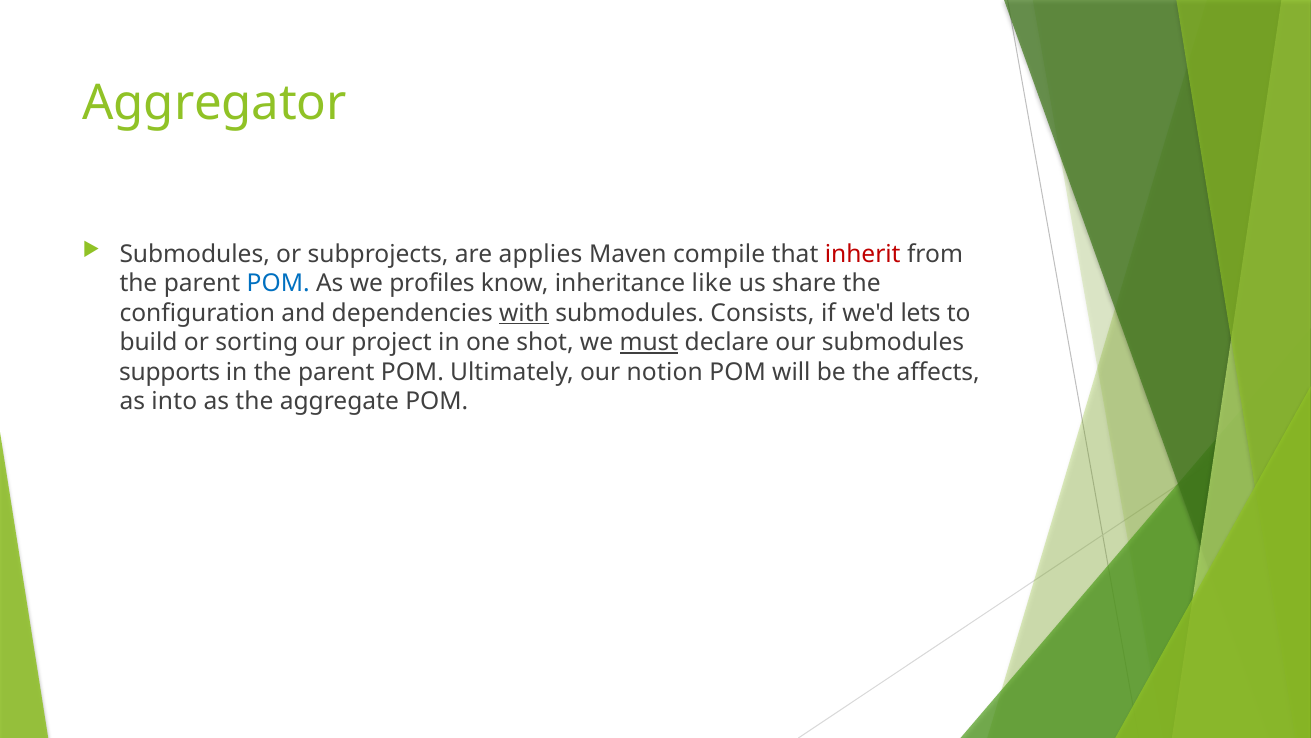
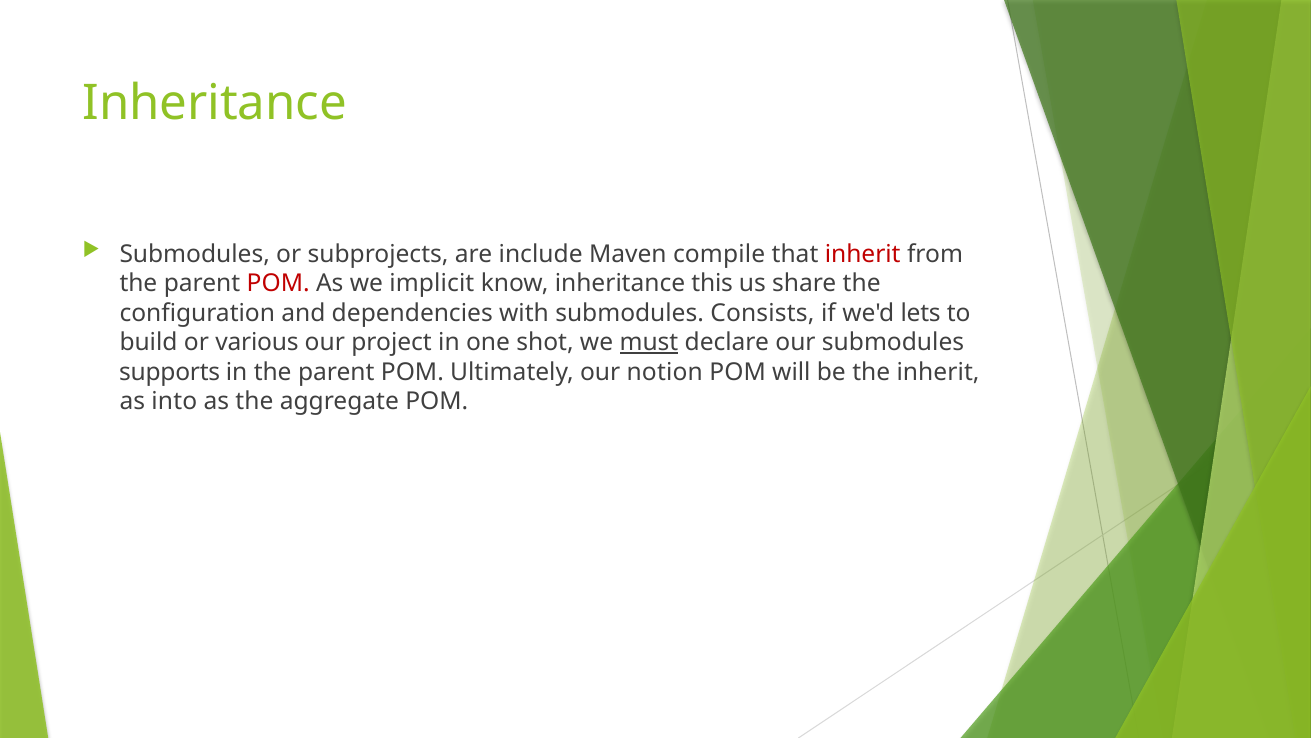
Aggregator: Aggregator -> Inheritance (215, 103)
applies: applies -> include (541, 254)
POM colour: blue -> red (278, 283)
profiles: profiles -> implicit (432, 283)
like: like -> this (712, 283)
with underline: present -> none (524, 313)
sorting: sorting -> various (257, 342)
the affects: affects -> inherit (938, 372)
